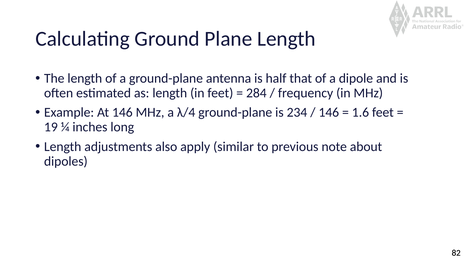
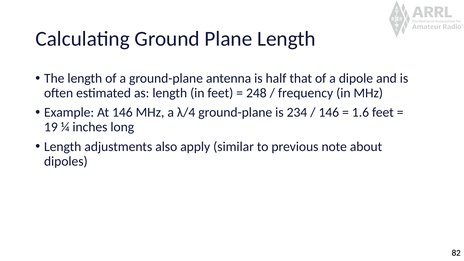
284: 284 -> 248 (256, 93)
